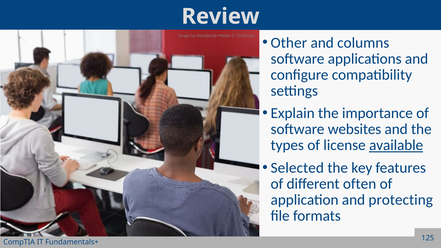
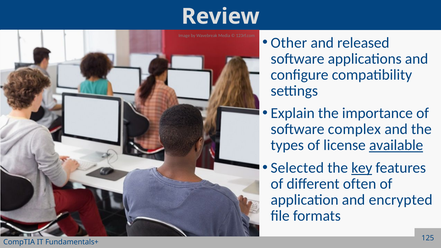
columns: columns -> released (363, 43)
websites: websites -> complex (354, 129)
key underline: none -> present (362, 168)
protecting: protecting -> encrypted (401, 200)
